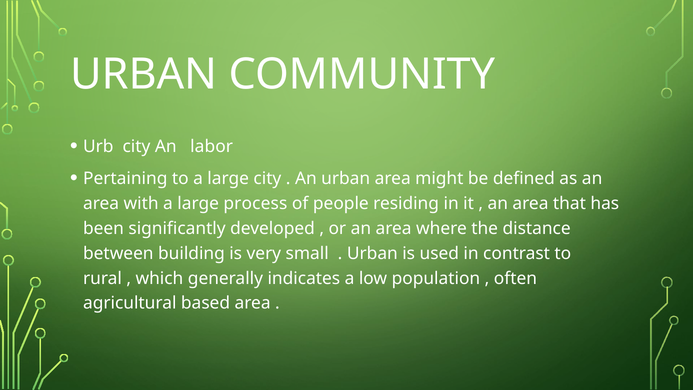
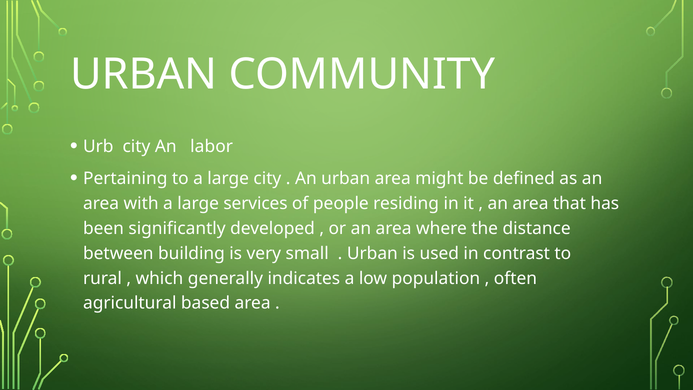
process: process -> services (255, 203)
